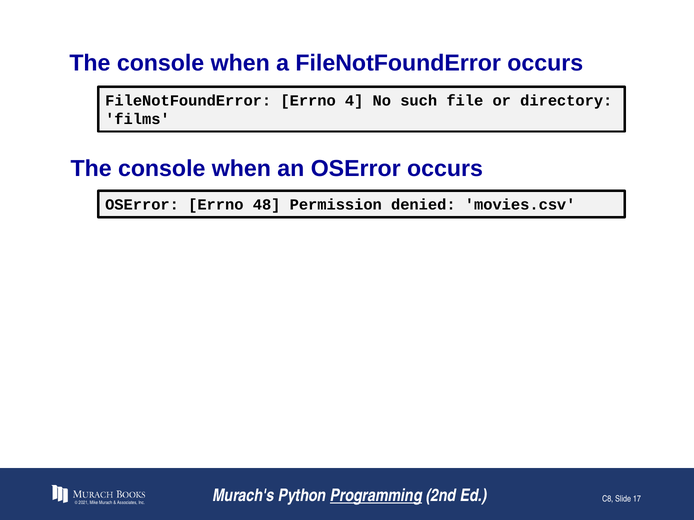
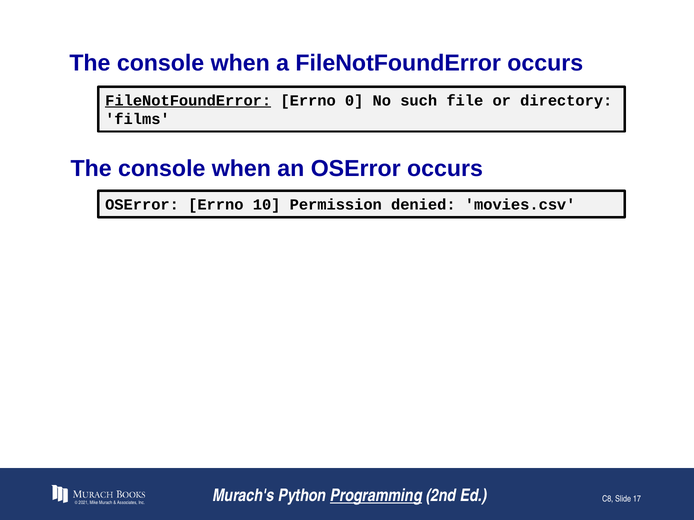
FileNotFoundError underline: none -> present (188, 101)
4: 4 -> 0 (354, 101)
48: 48 -> 10 (267, 205)
